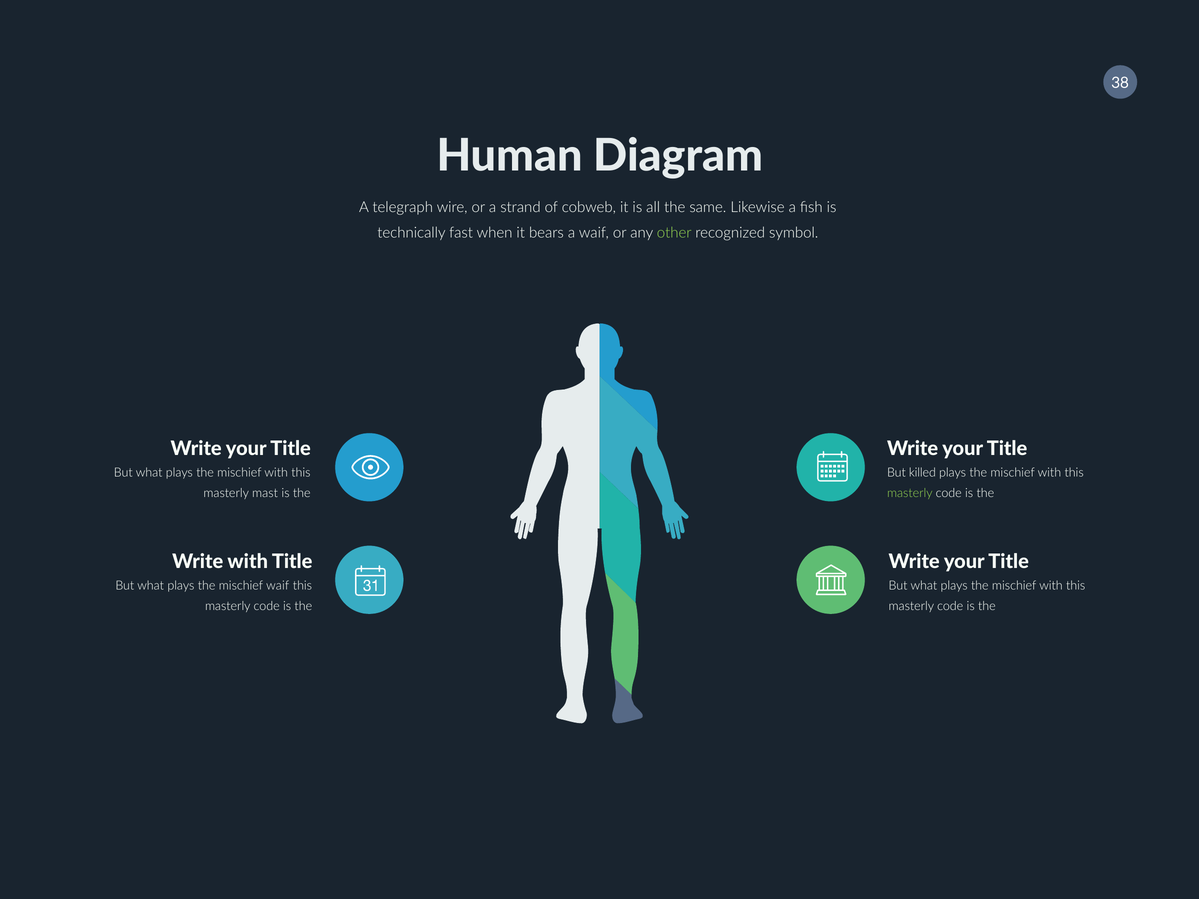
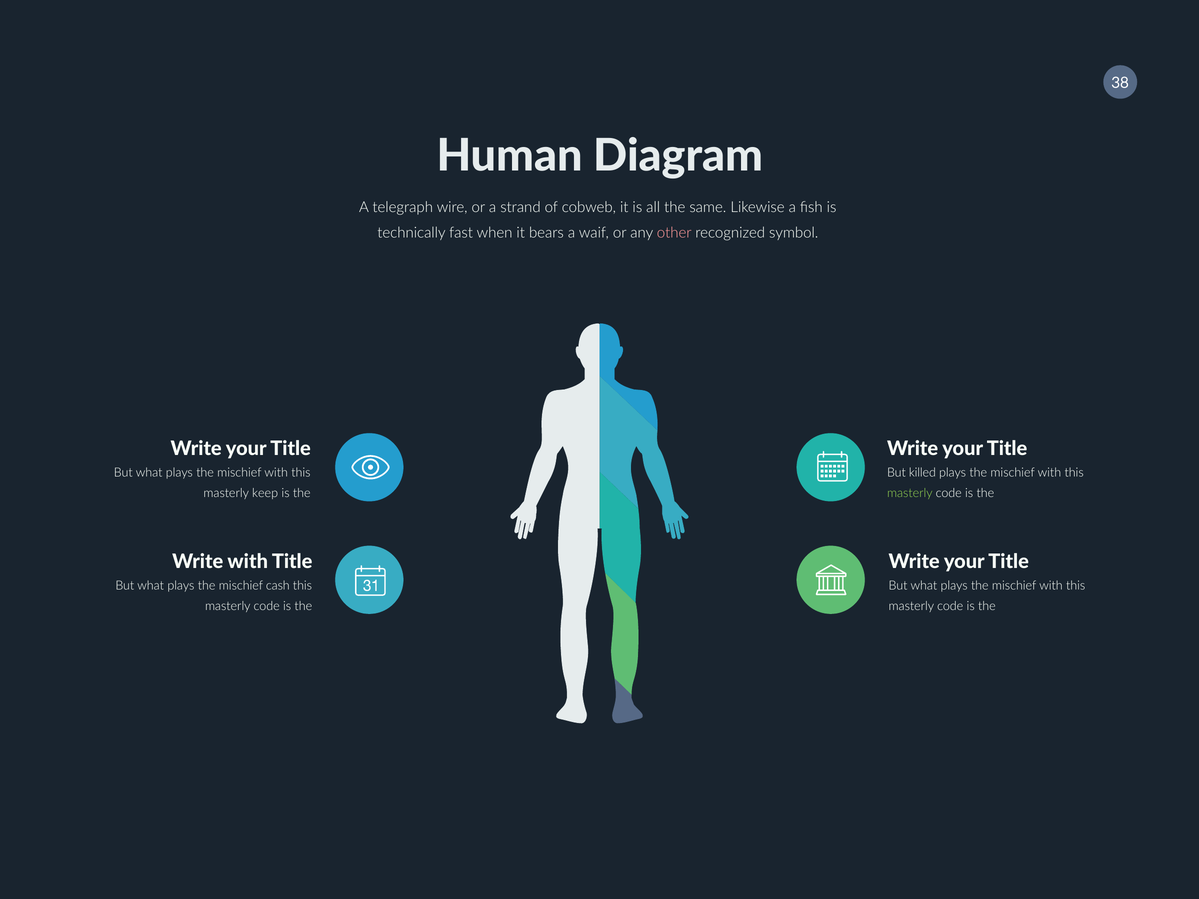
other colour: light green -> pink (674, 233)
mast: mast -> keep (265, 493)
mischief waif: waif -> cash (278, 586)
